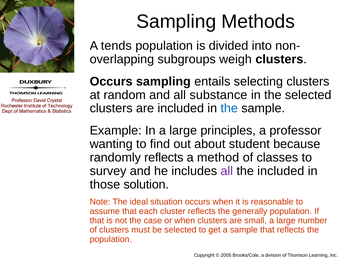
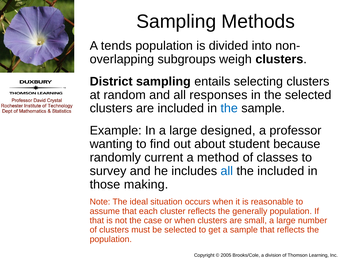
Occurs: Occurs -> District (111, 81)
substance: substance -> responses (218, 95)
principles: principles -> designed (228, 130)
randomly reflects: reflects -> current (164, 157)
all colour: purple -> blue (227, 171)
solution: solution -> making (146, 184)
